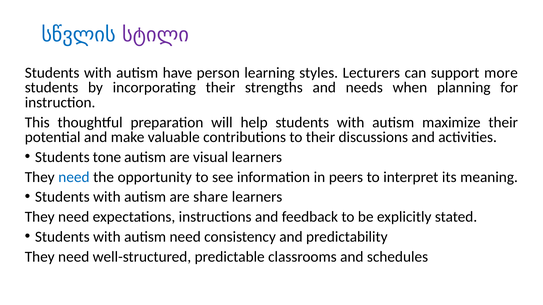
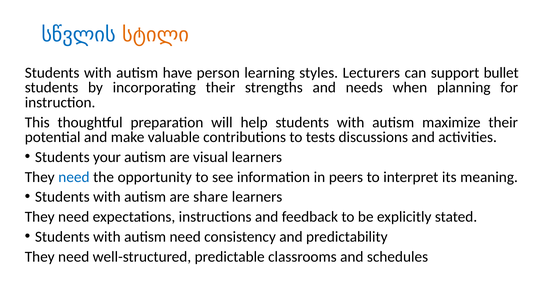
სტილი colour: purple -> orange (156, 35)
more: more -> bullet (501, 73)
to their: their -> tests (321, 137)
tone: tone -> your (107, 157)
